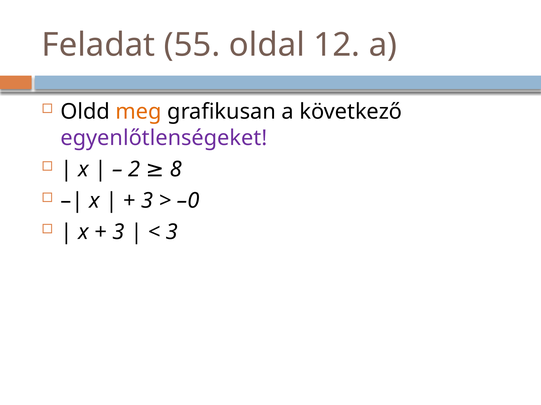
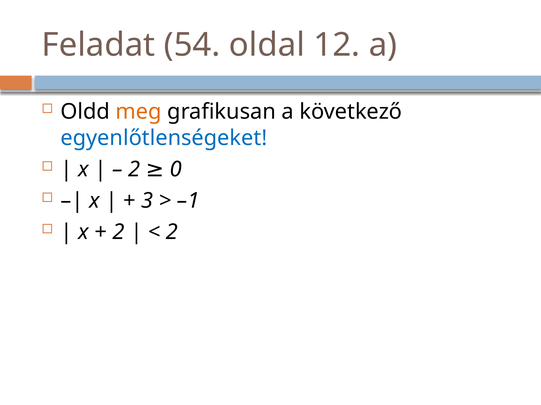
55: 55 -> 54 (192, 45)
egyenlőtlenségeket colour: purple -> blue (164, 138)
8: 8 -> 0 (176, 170)
–0: –0 -> –1 (188, 201)
3: 3 -> 2 (118, 232)
3: 3 -> 2 (172, 232)
